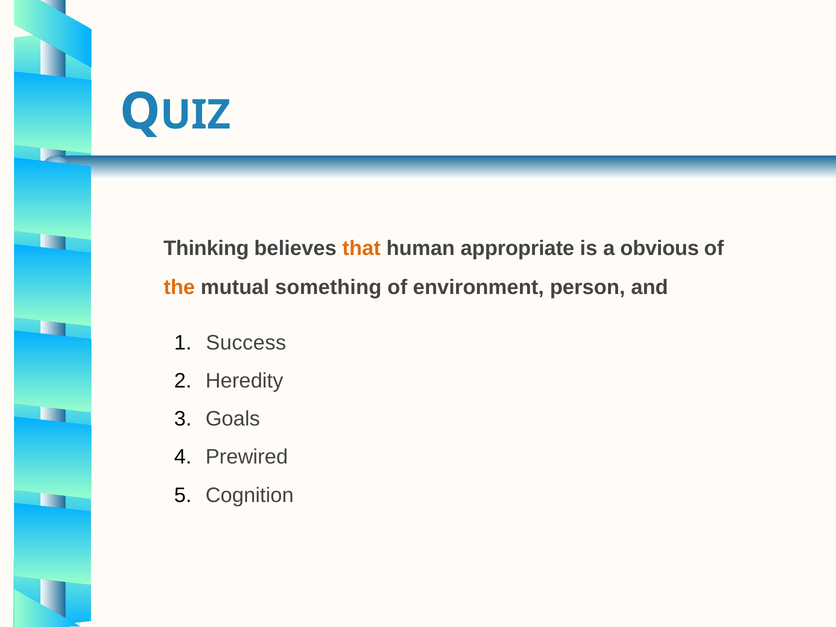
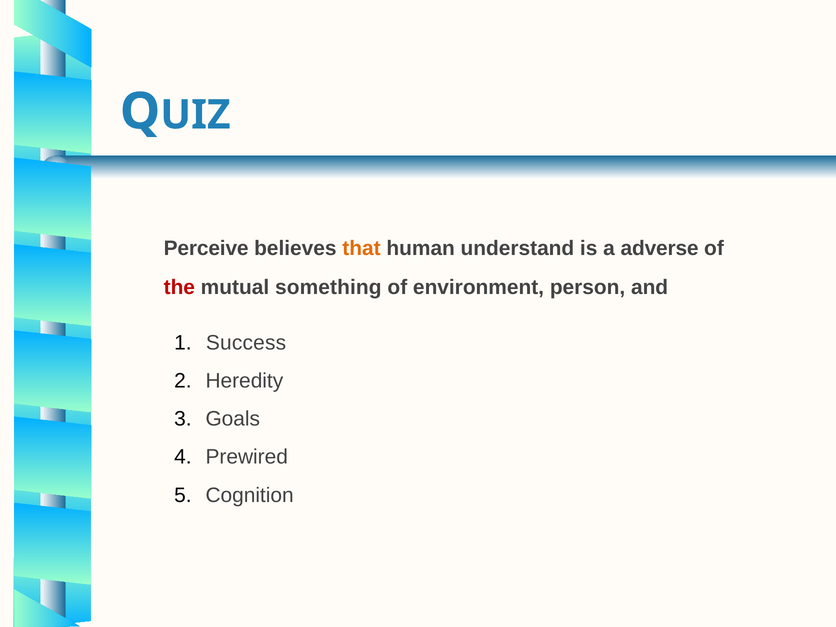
Thinking: Thinking -> Perceive (206, 248)
appropriate: appropriate -> understand (517, 248)
obvious: obvious -> adverse (660, 248)
the colour: orange -> red (179, 287)
